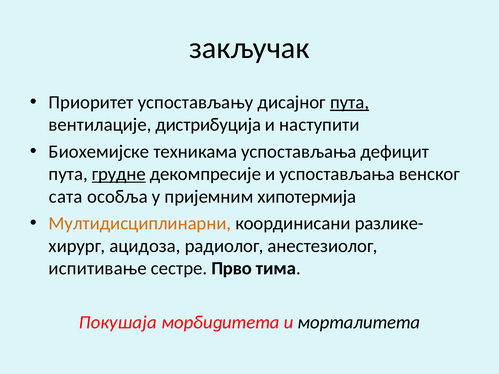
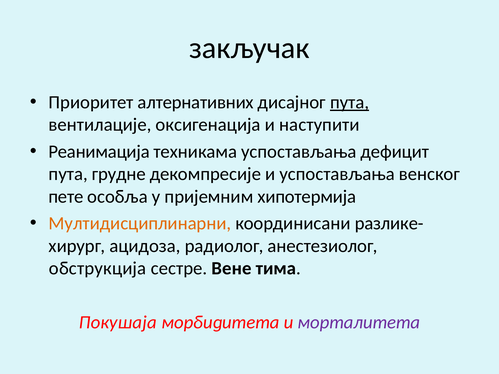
успостављању: успостављању -> алтернативних (196, 102)
дистрибуција: дистрибуција -> оксигенација (208, 125)
Биохемијске: Биохемијске -> Реанимација (99, 152)
грудне underline: present -> none (119, 174)
сата: сата -> пете (66, 197)
испитивање: испитивање -> обструкција (98, 269)
Прво: Прво -> Вене (231, 269)
морталитета colour: black -> purple (359, 322)
